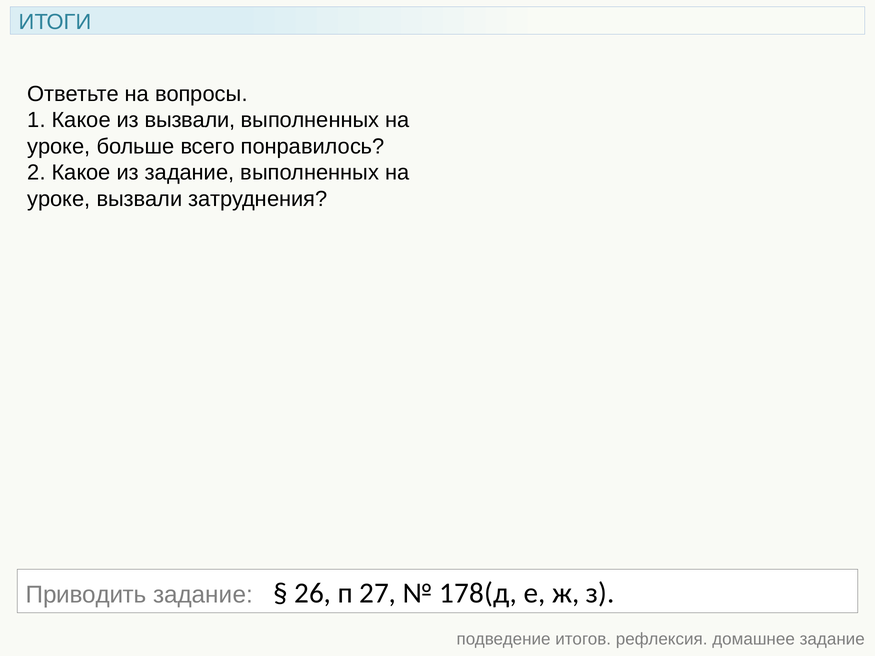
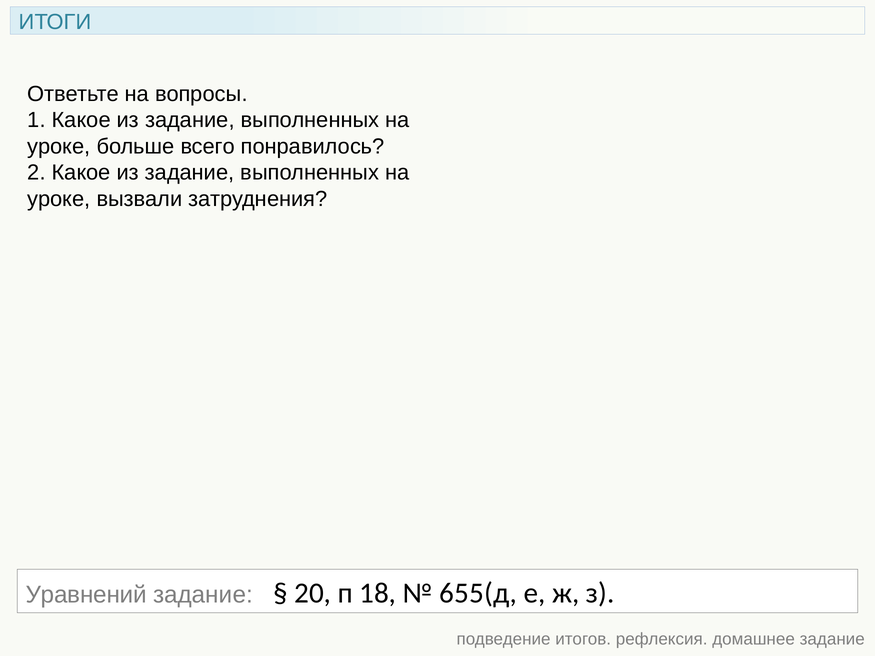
1 Какое из вызвали: вызвали -> задание (190, 120)
Приводить: Приводить -> Уравнений (86, 595)
26: 26 -> 20 (313, 593)
27: 27 -> 18 (378, 593)
178(д: 178(д -> 655(д (478, 593)
